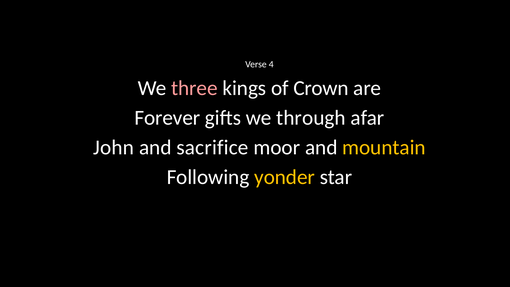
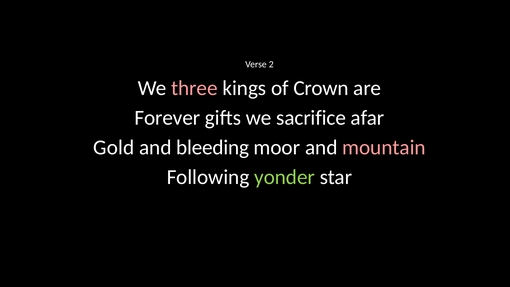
4: 4 -> 2 (271, 64)
through: through -> sacrifice (311, 118)
John: John -> Gold (114, 147)
sacrifice: sacrifice -> bleeding (213, 147)
mountain colour: yellow -> pink (384, 147)
yonder colour: yellow -> light green (285, 177)
